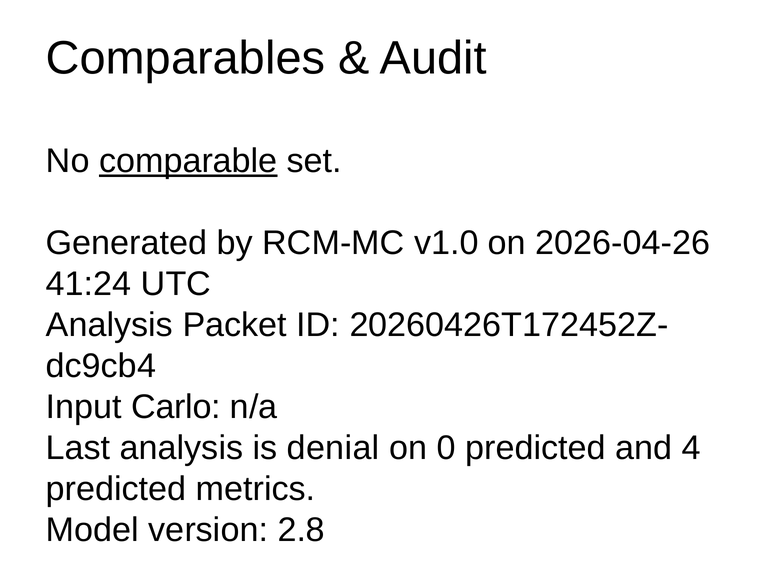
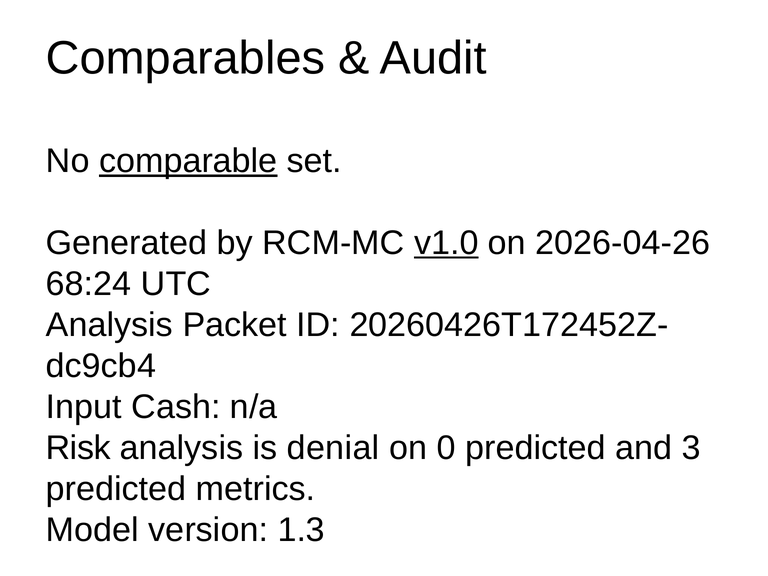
v1.0 underline: none -> present (446, 243)
41:24: 41:24 -> 68:24 (89, 284)
Carlo: Carlo -> Cash (176, 407)
Last: Last -> Risk (78, 448)
4: 4 -> 3 (691, 448)
2.8: 2.8 -> 1.3 (301, 530)
